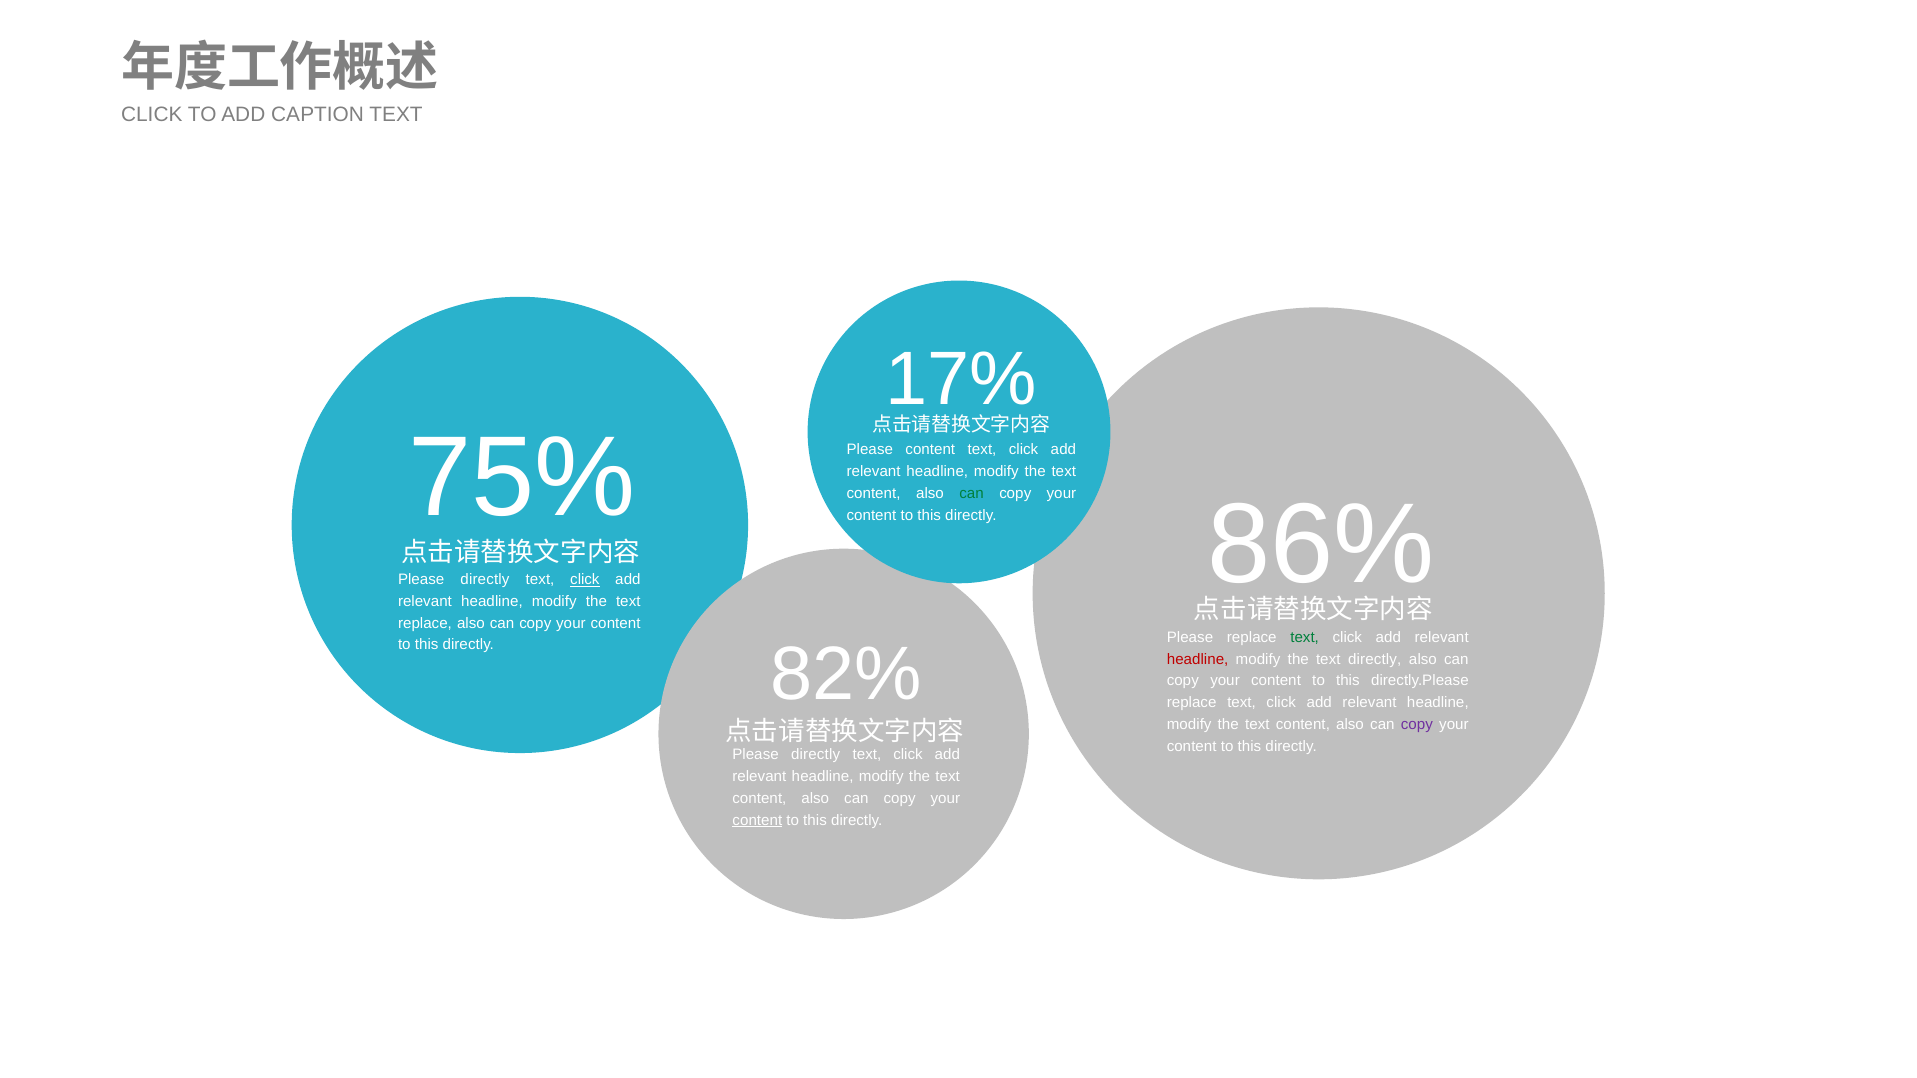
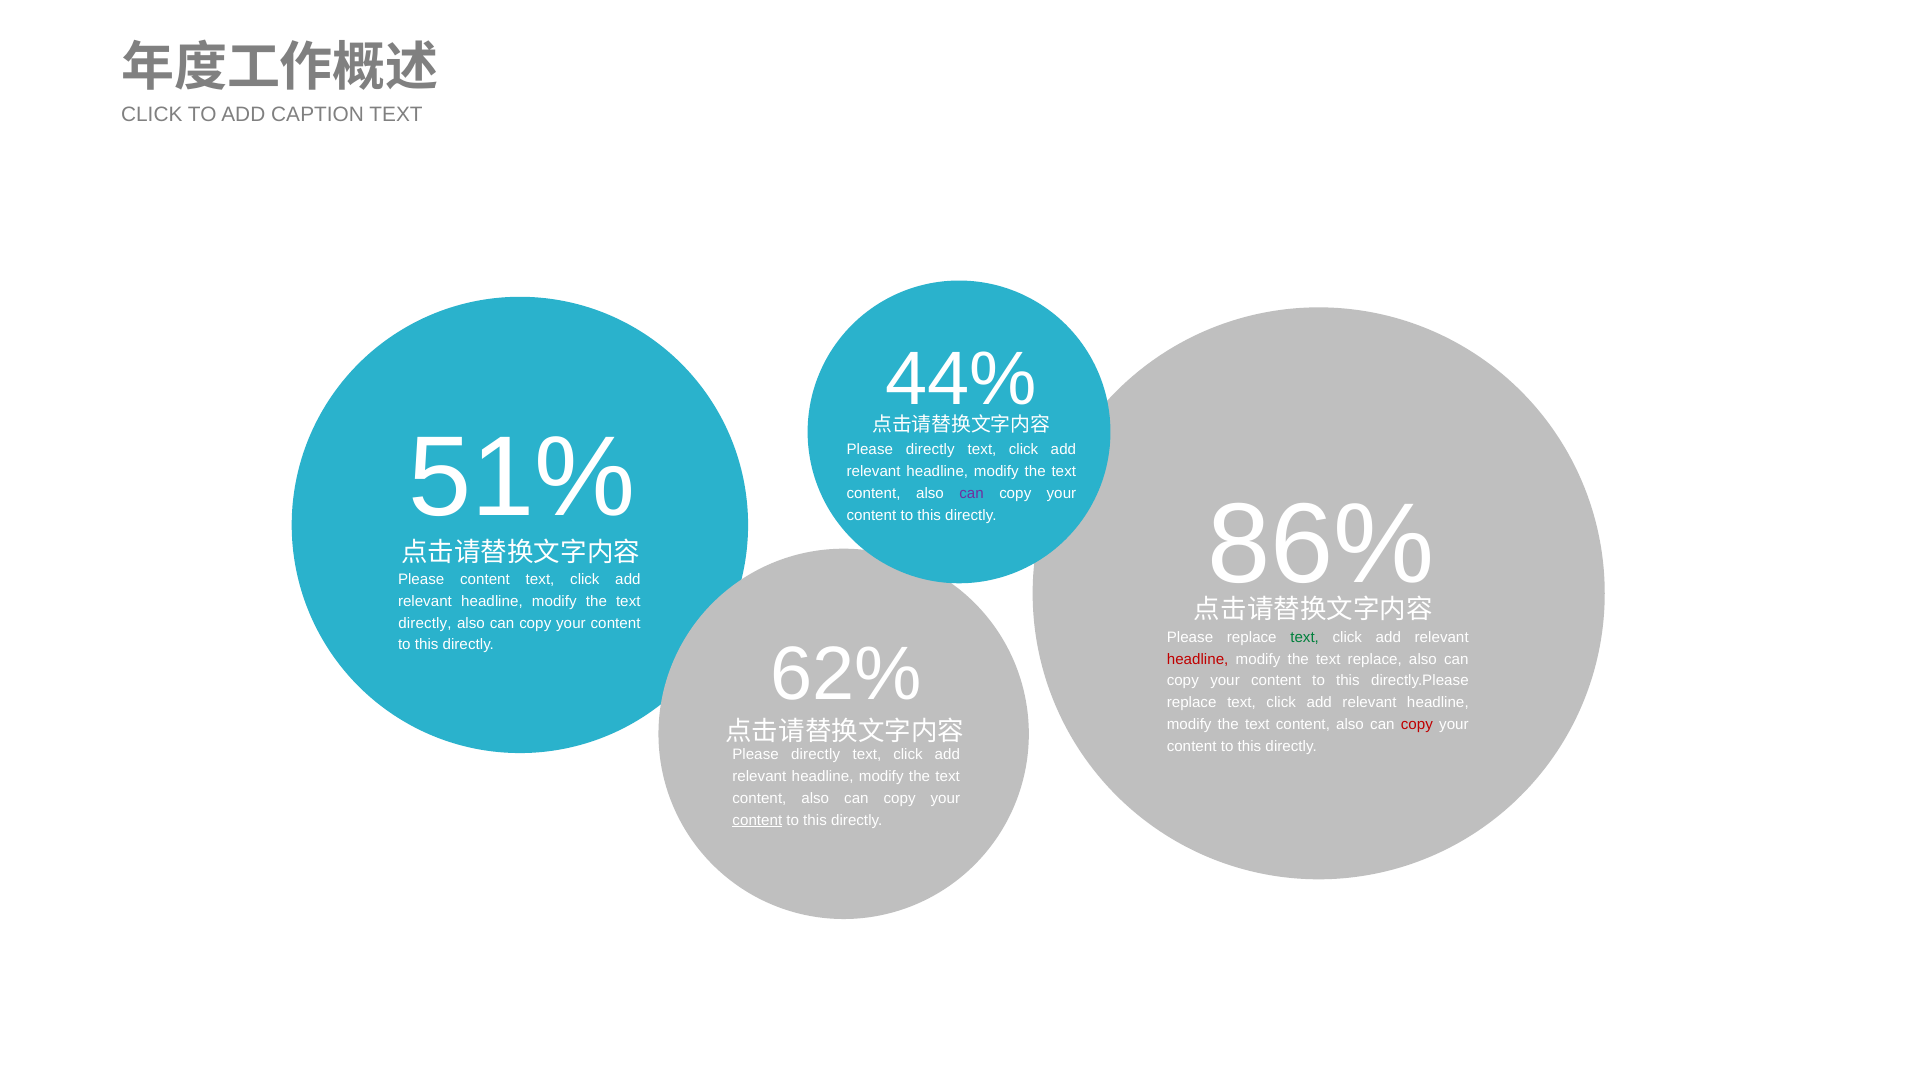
17%: 17% -> 44% (961, 379)
75%: 75% -> 51% (522, 478)
content: content -> directly (930, 450)
can colour: green -> purple (972, 494)
directly: directly -> content (485, 580)
click underline: present -> none (585, 580)
replace: replace -> directly (425, 623)
82%: 82% -> 62% (846, 675)
text directly: directly -> replace (1375, 659)
copy colour: purple -> red (1417, 725)
